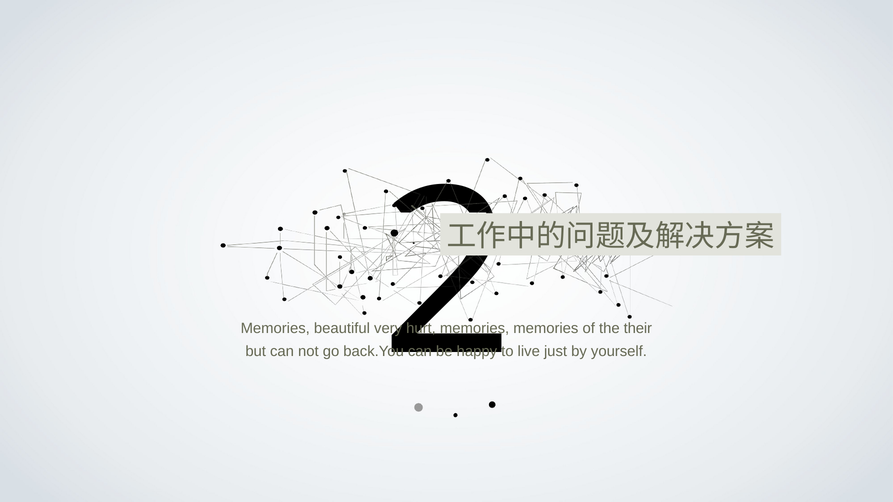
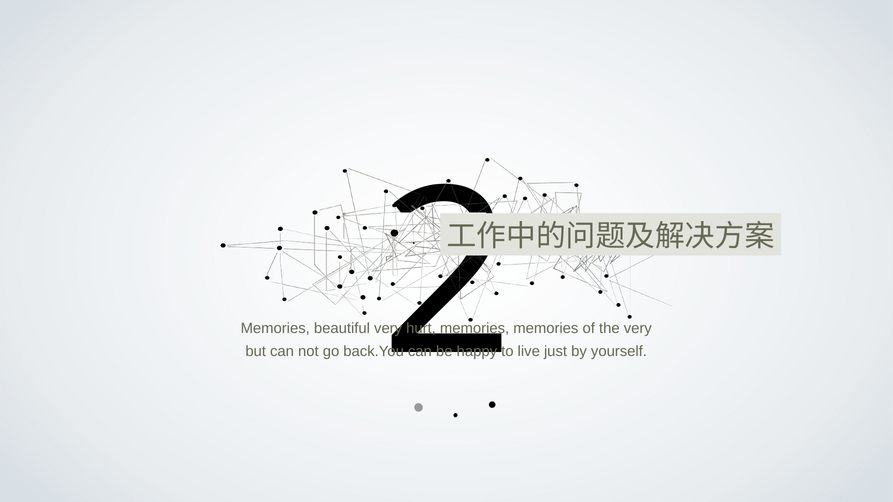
the their: their -> very (638, 329)
